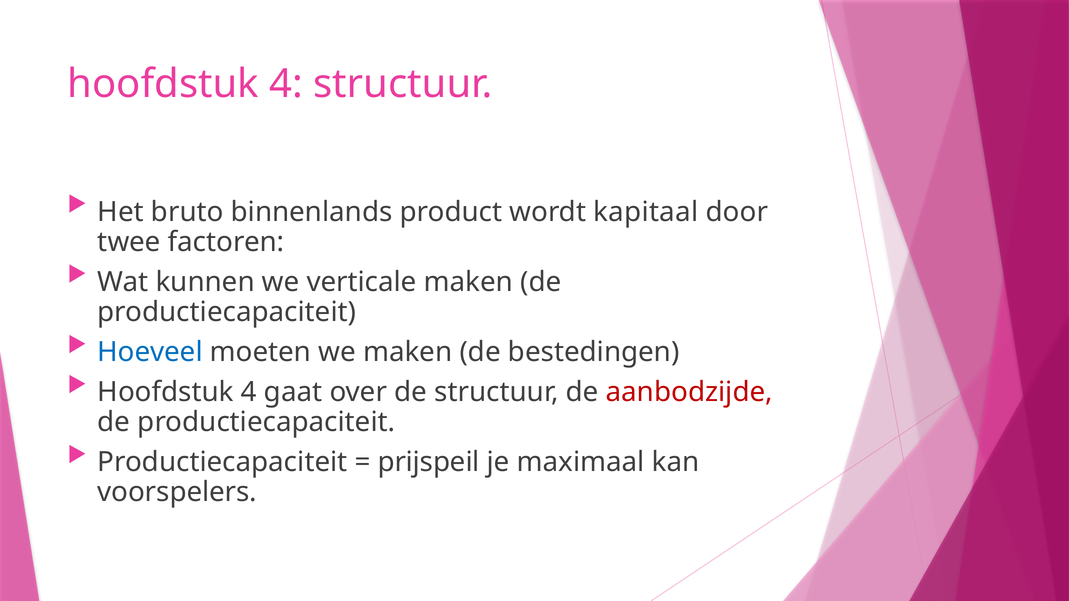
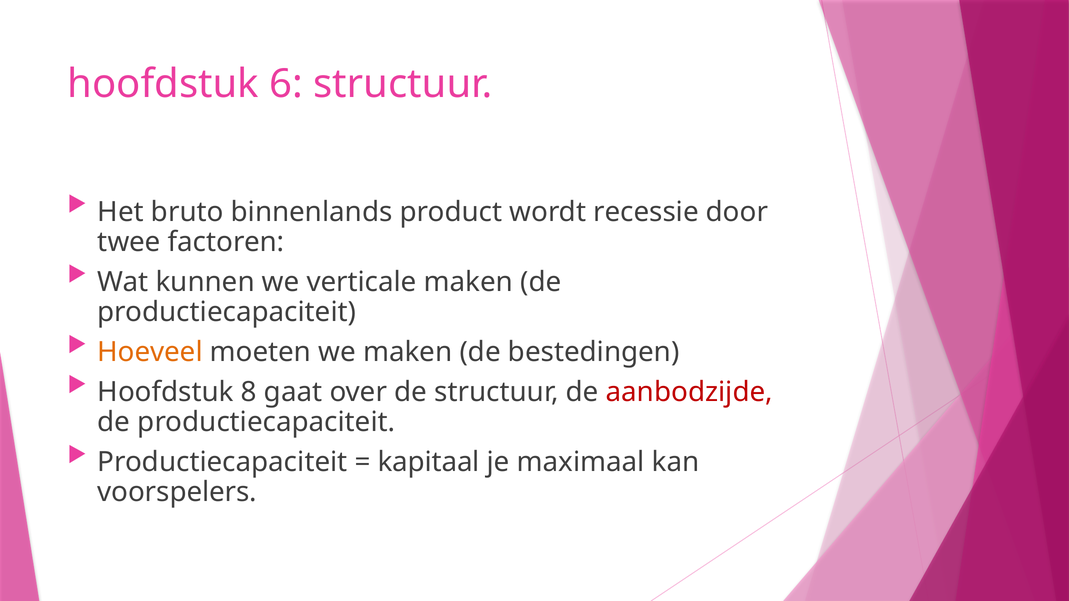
4: 4 -> 6 (286, 84)
kapitaal: kapitaal -> recessie (646, 212)
Hoeveel colour: blue -> orange (150, 352)
4: 4 -> 8 (249, 392)
prijspeil: prijspeil -> kapitaal (429, 462)
